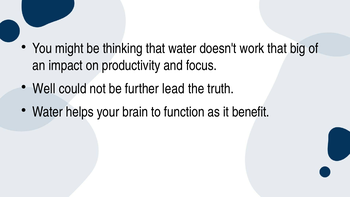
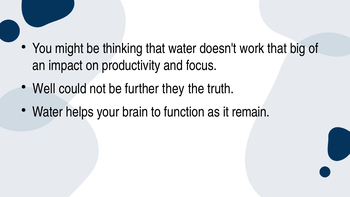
lead: lead -> they (173, 89)
benefit: benefit -> remain (251, 112)
